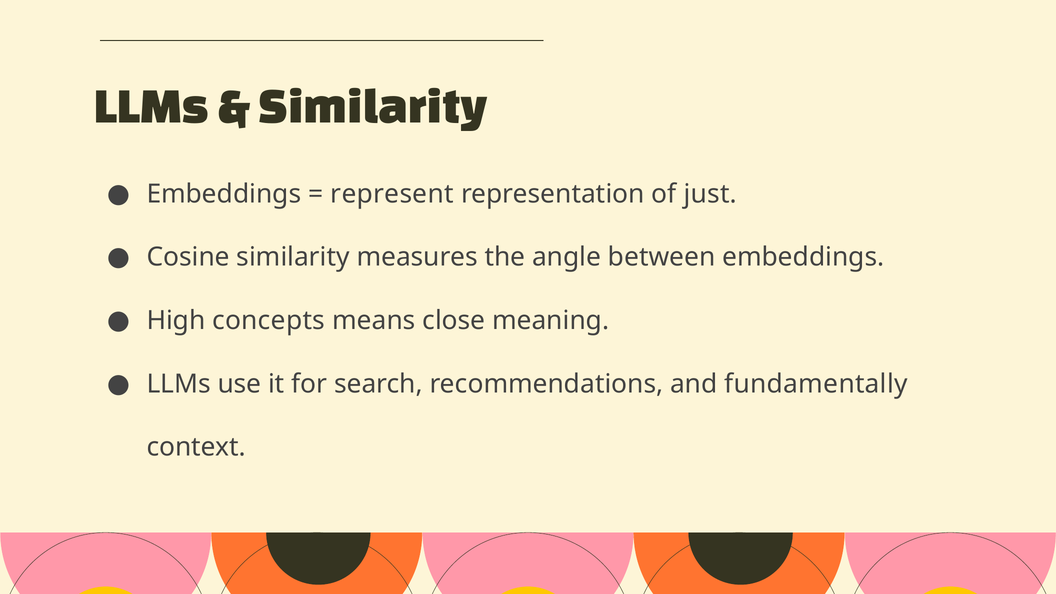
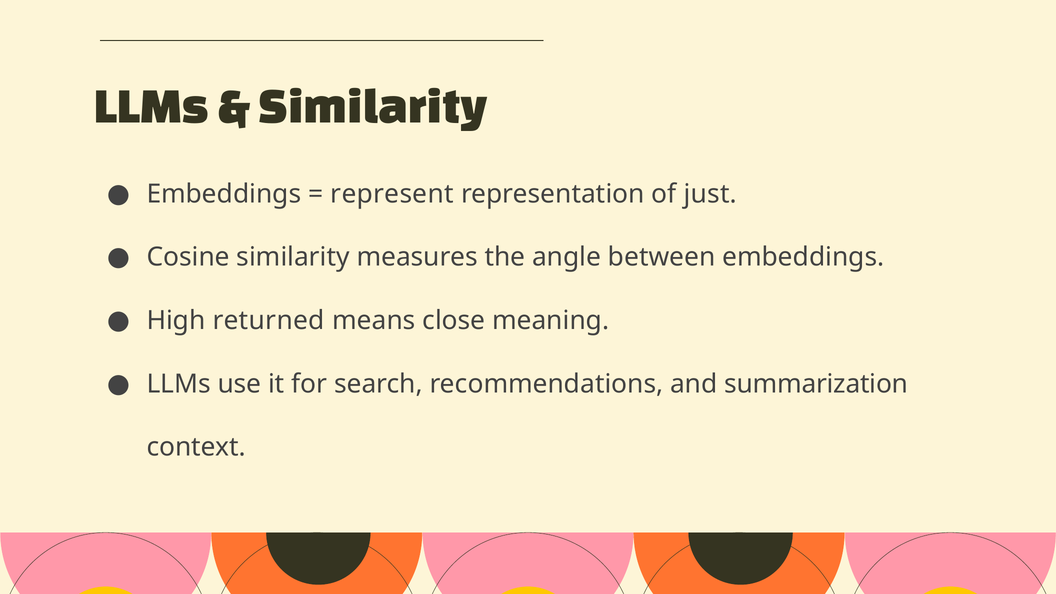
concepts: concepts -> returned (269, 321)
fundamentally: fundamentally -> summarization (816, 384)
